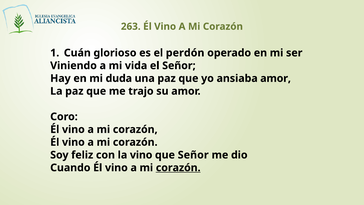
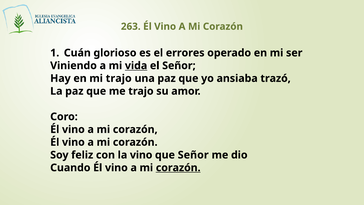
perdón: perdón -> errores (185, 53)
vida underline: none -> present (136, 66)
mi duda: duda -> trajo (119, 78)
ansiaba amor: amor -> trazó (276, 78)
